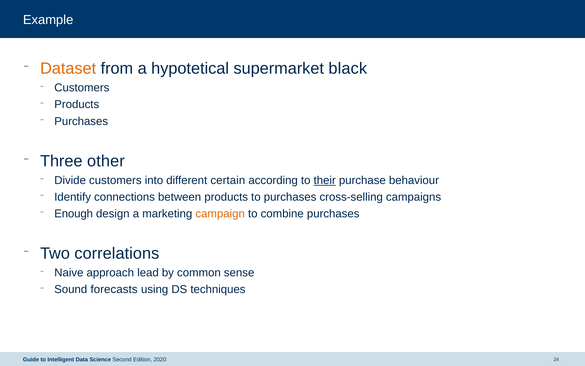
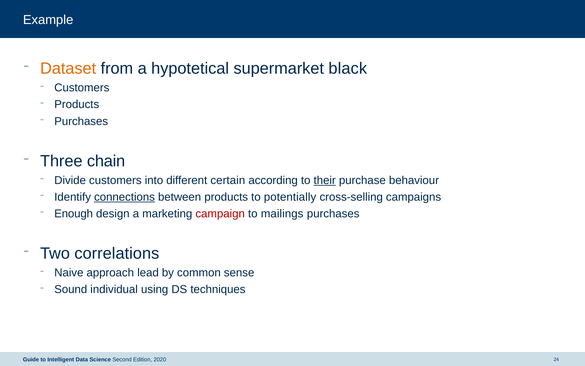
other: other -> chain (106, 161)
connections underline: none -> present (125, 197)
to purchases: purchases -> potentially (290, 197)
campaign colour: orange -> red (220, 214)
combine: combine -> mailings (282, 214)
forecasts: forecasts -> individual (114, 289)
